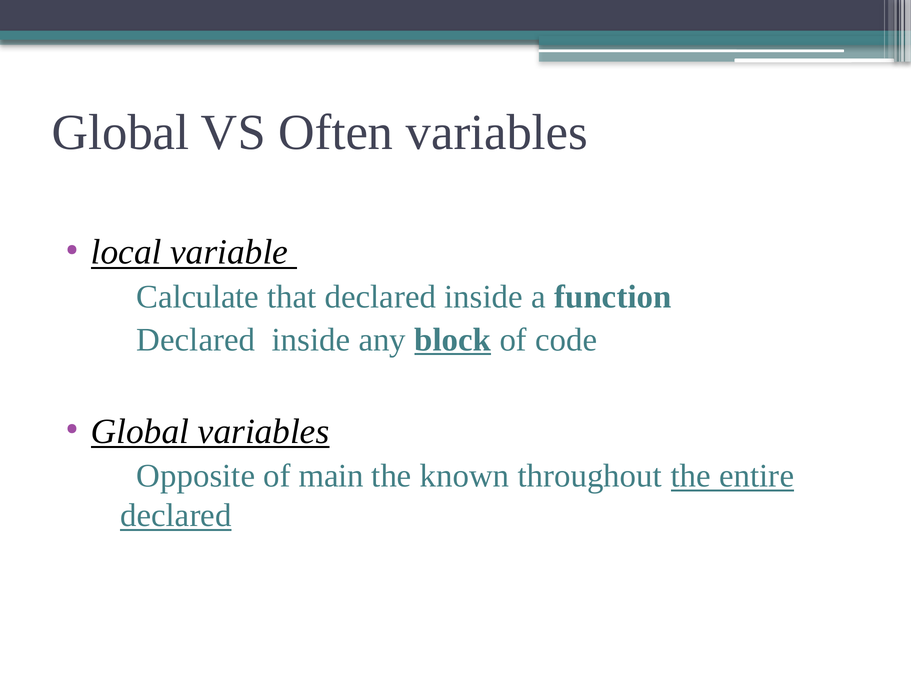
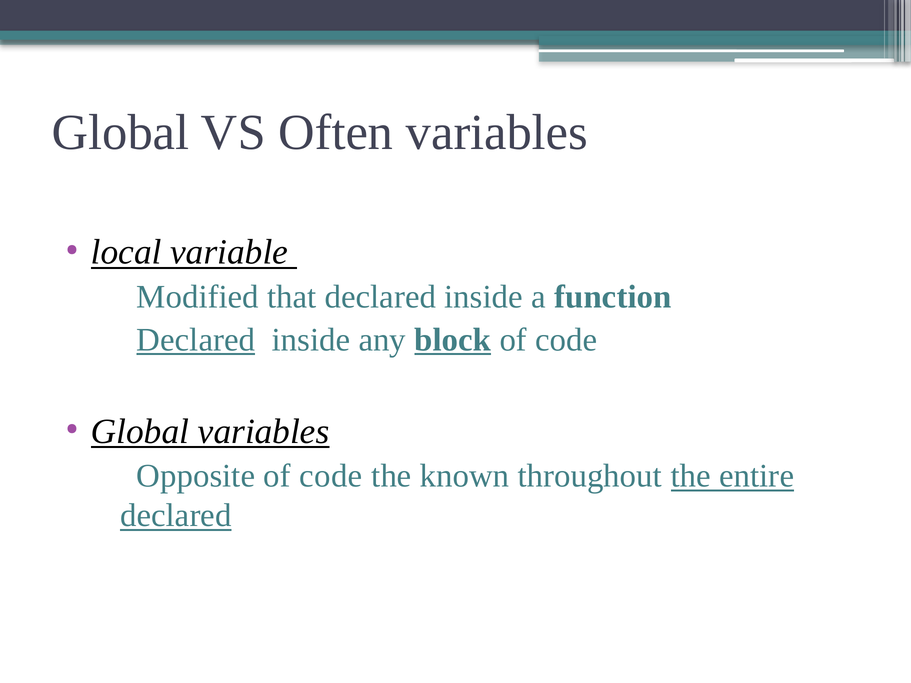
Calculate: Calculate -> Modified (198, 297)
Declared underline: none -> present (196, 340)
Opposite of main: main -> code (331, 476)
